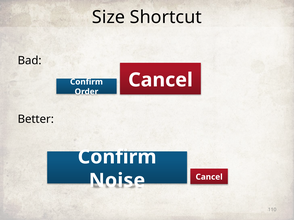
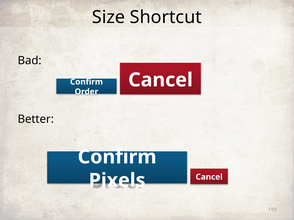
Noise: Noise -> Pixels (117, 181)
